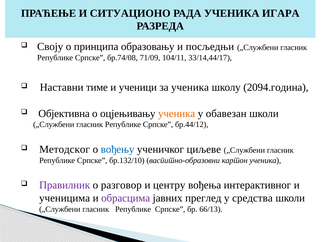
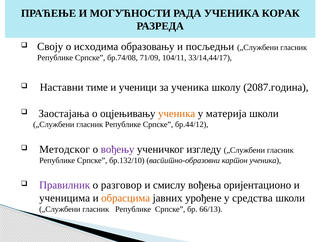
СИТУАЦИОНО: СИТУАЦИОНО -> МОГУЋНОСТИ (130, 13)
ИГАРА: ИГАРА -> КОРАК (281, 13)
принципа: принципа -> исходима (96, 47)
2094.година: 2094.година -> 2087.година (276, 87)
Објективна: Објективна -> Заостајања (64, 114)
обавезан: обавезан -> материја (226, 114)
вођењу colour: blue -> purple (118, 149)
циљеве: циљеве -> изгледу (204, 149)
центру: центру -> смислу (169, 185)
интерактивног: интерактивног -> оријентационо (257, 185)
обрасцима colour: purple -> orange (126, 198)
преглед: преглед -> урођене (203, 198)
